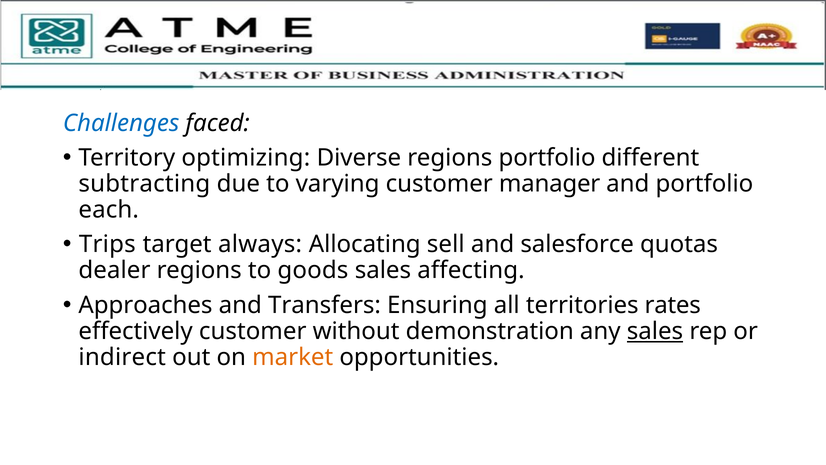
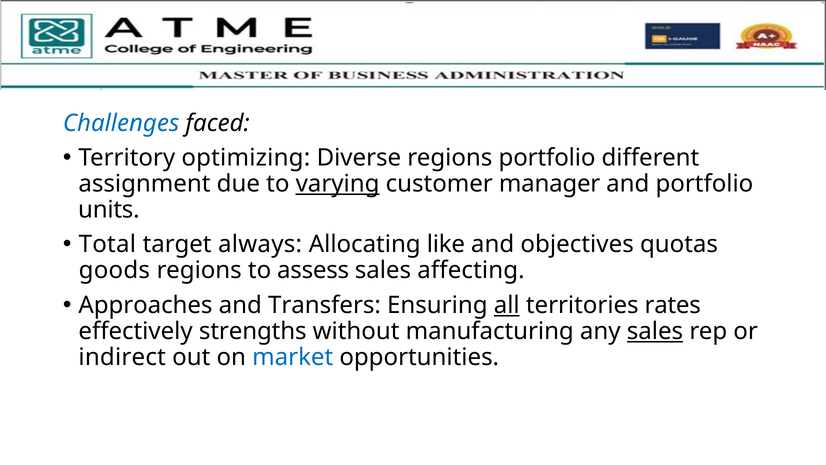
subtracting: subtracting -> assignment (144, 184)
varying underline: none -> present (338, 184)
each: each -> units (109, 210)
Trips: Trips -> Total (107, 244)
sell: sell -> like (446, 244)
salesforce: salesforce -> objectives (577, 244)
dealer: dealer -> goods (114, 270)
goods: goods -> assess (313, 270)
all underline: none -> present (507, 305)
effectively customer: customer -> strengths (253, 331)
demonstration: demonstration -> manufacturing (490, 331)
market colour: orange -> blue (293, 357)
